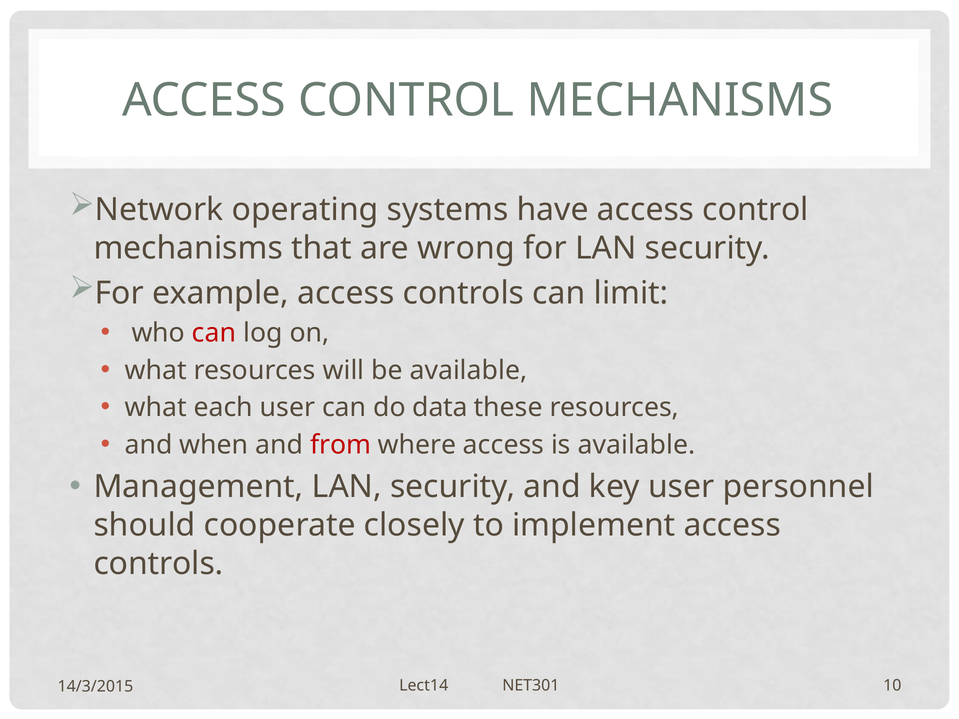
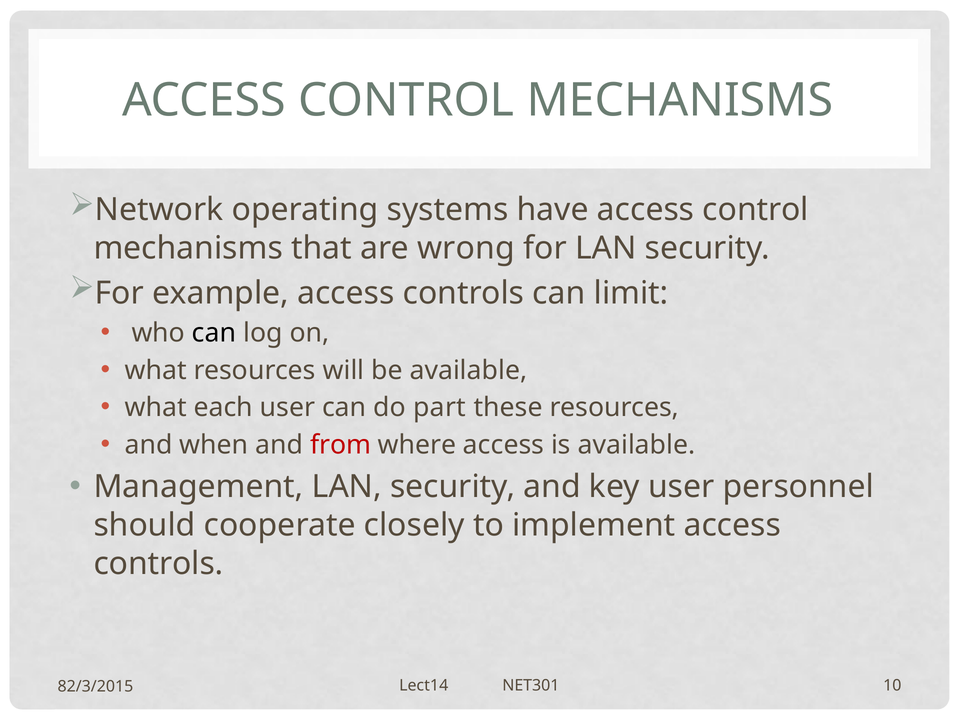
can colour: red -> black (214, 333)
data: data -> part (440, 408)
14/3/2015: 14/3/2015 -> 82/3/2015 (95, 687)
